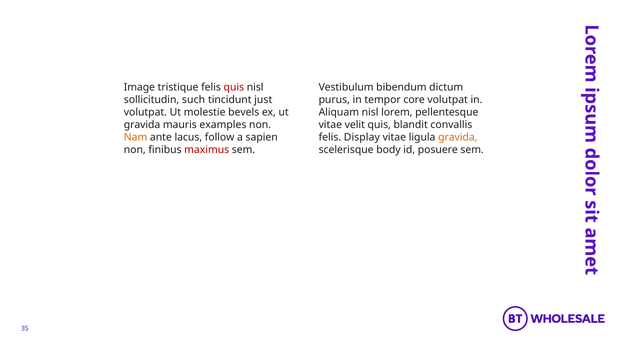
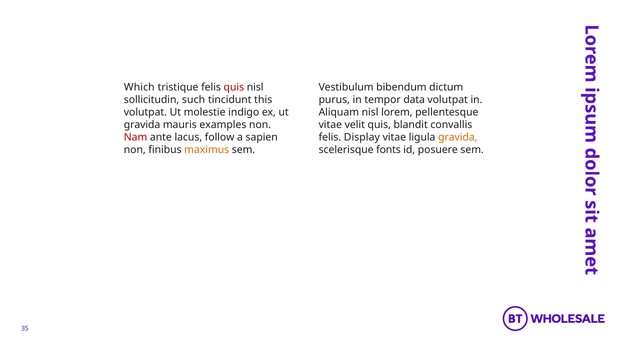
Image: Image -> Which (139, 87)
just: just -> this (263, 100)
core: core -> data (414, 100)
bevels: bevels -> indigo (244, 112)
Nam colour: orange -> red (136, 137)
maximus colour: red -> orange (207, 150)
body: body -> fonts (388, 150)
